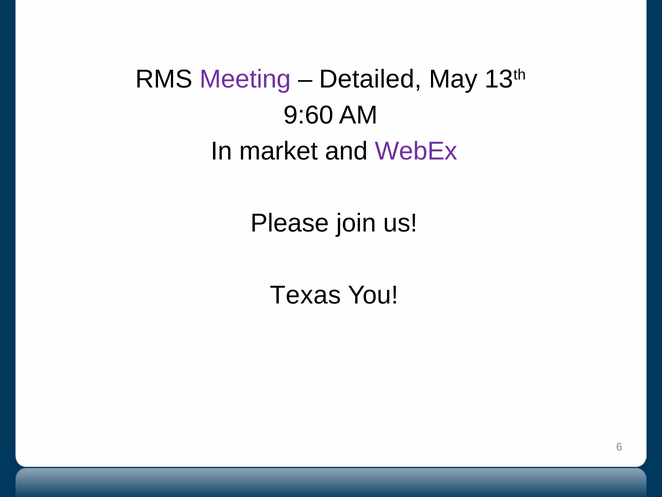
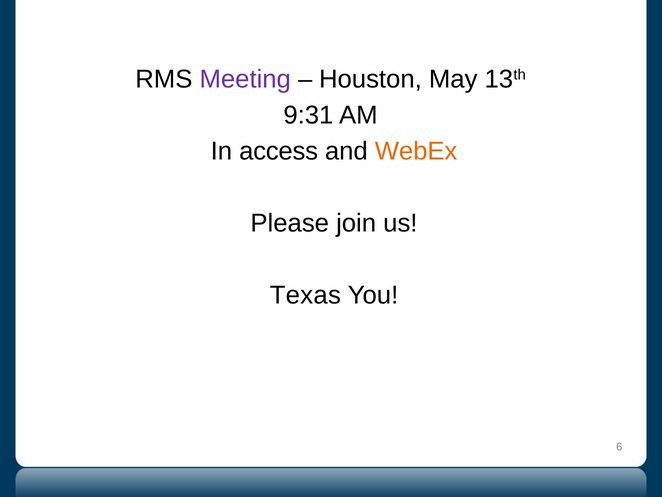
Detailed: Detailed -> Houston (370, 79)
9:60: 9:60 -> 9:31 (308, 115)
market: market -> access (279, 151)
WebEx colour: purple -> orange (416, 151)
